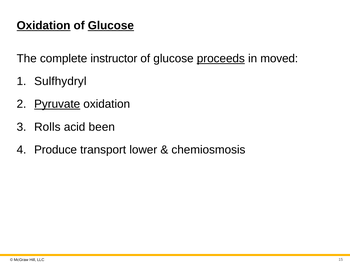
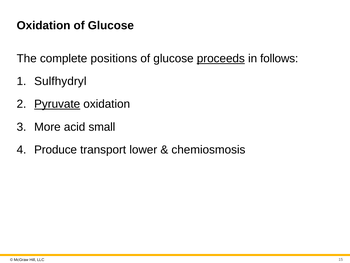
Oxidation underline: present -> none (44, 25)
Glucose underline: present -> none (111, 25)
instructor: instructor -> positions (114, 58)
moved: moved -> follows (279, 58)
Rolls: Rolls -> More (47, 127)
been: been -> small (102, 127)
